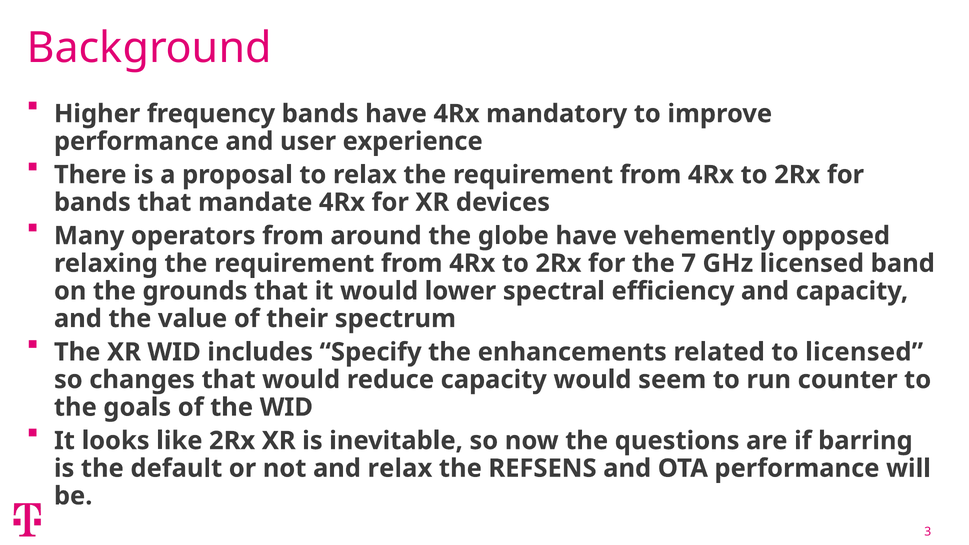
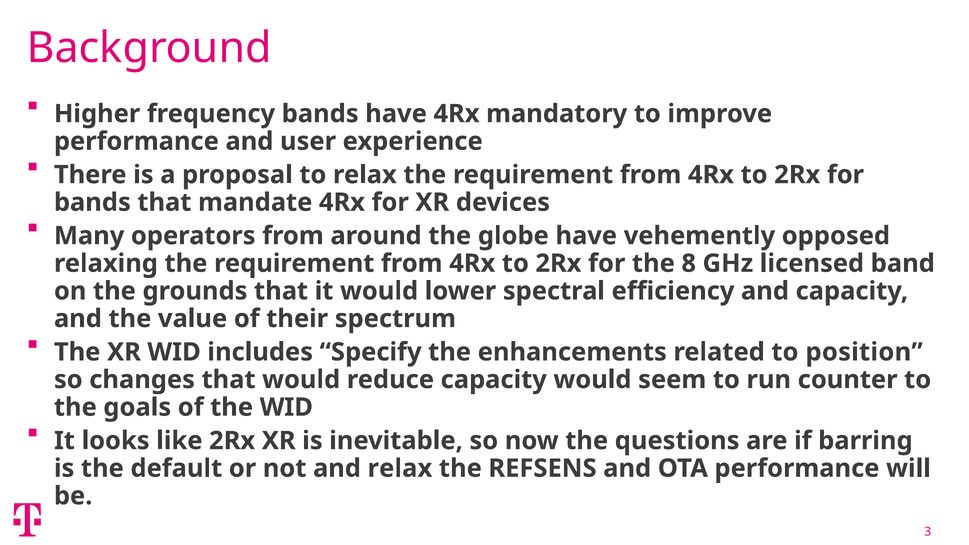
7: 7 -> 8 (689, 263)
to licensed: licensed -> position (864, 352)
